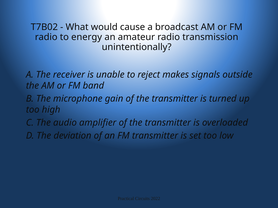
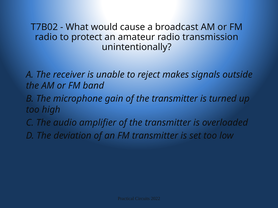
energy: energy -> protect (87, 37)
